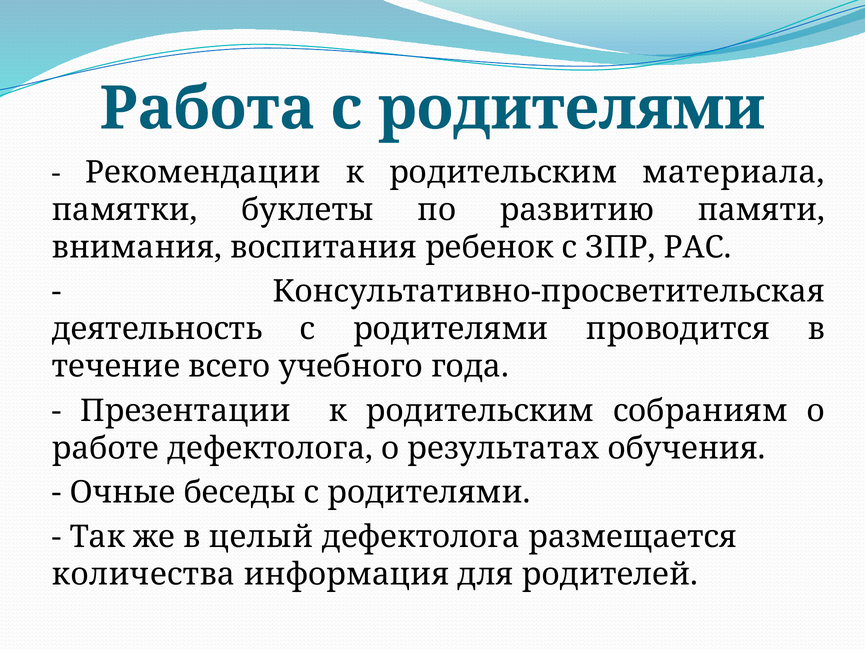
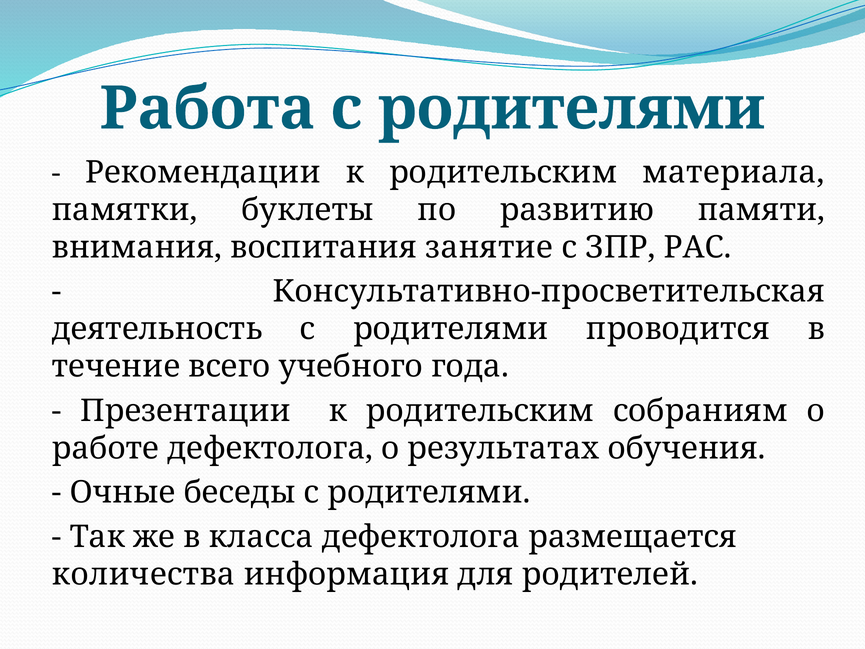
ребенок: ребенок -> занятие (489, 247)
целый: целый -> класса (261, 537)
